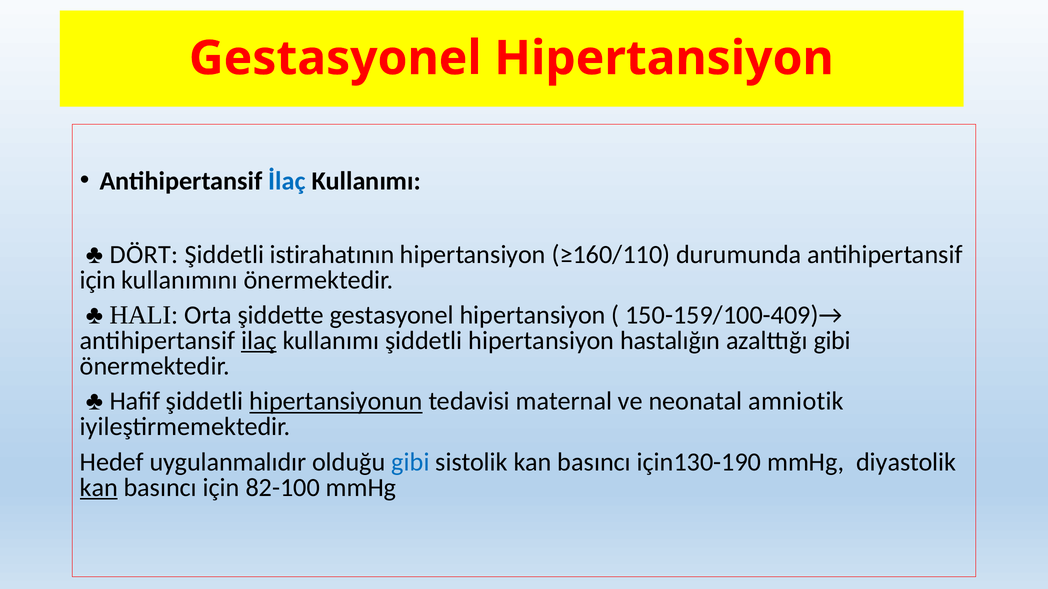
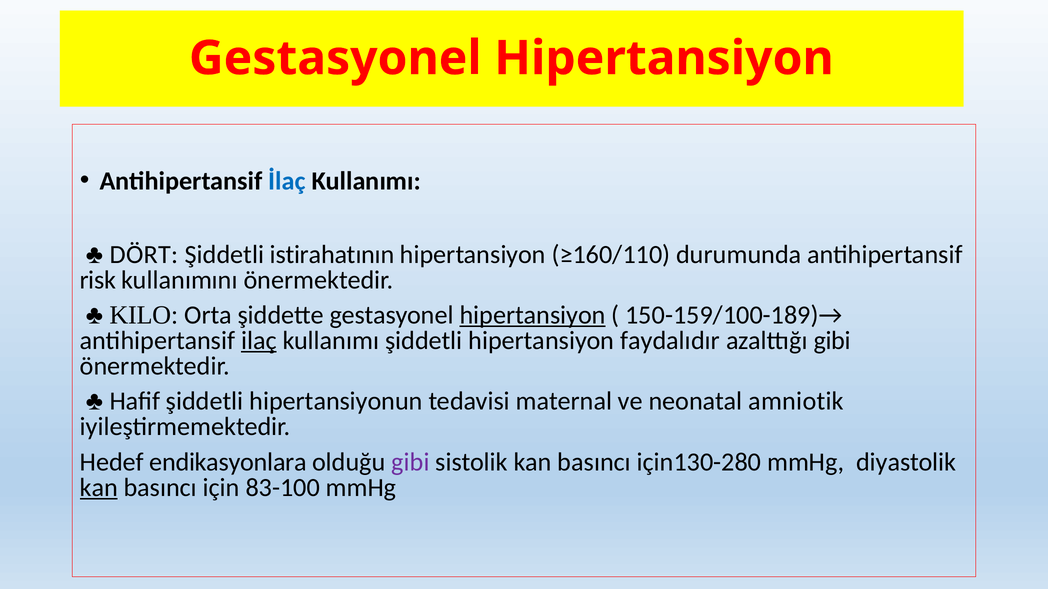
için: için -> risk (98, 280)
HALI: HALI -> KILO (144, 315)
hipertansiyon underline: none -> present (533, 315)
150-159/100-409)→: 150-159/100-409)→ -> 150-159/100-189)→ (734, 315)
hastalığın: hastalığın -> faydalıdır (670, 341)
hipertansiyonun underline: present -> none (336, 402)
uygulanmalıdır: uygulanmalıdır -> endikasyonlara (228, 462)
gibi colour: blue -> purple (410, 462)
için130-190: için130-190 -> için130-280 (699, 462)
82-100: 82-100 -> 83-100 (283, 488)
